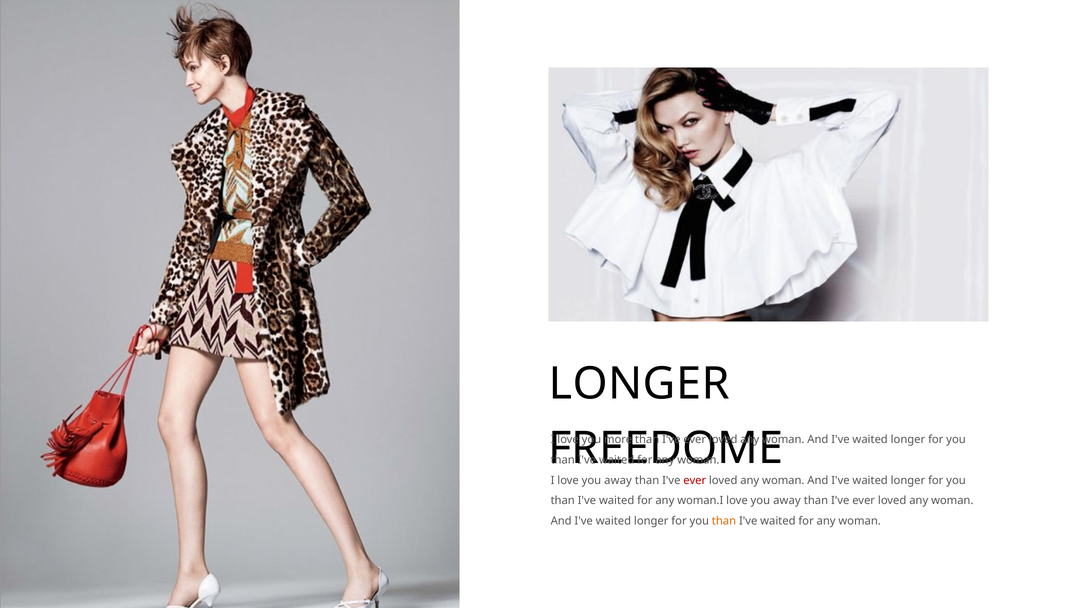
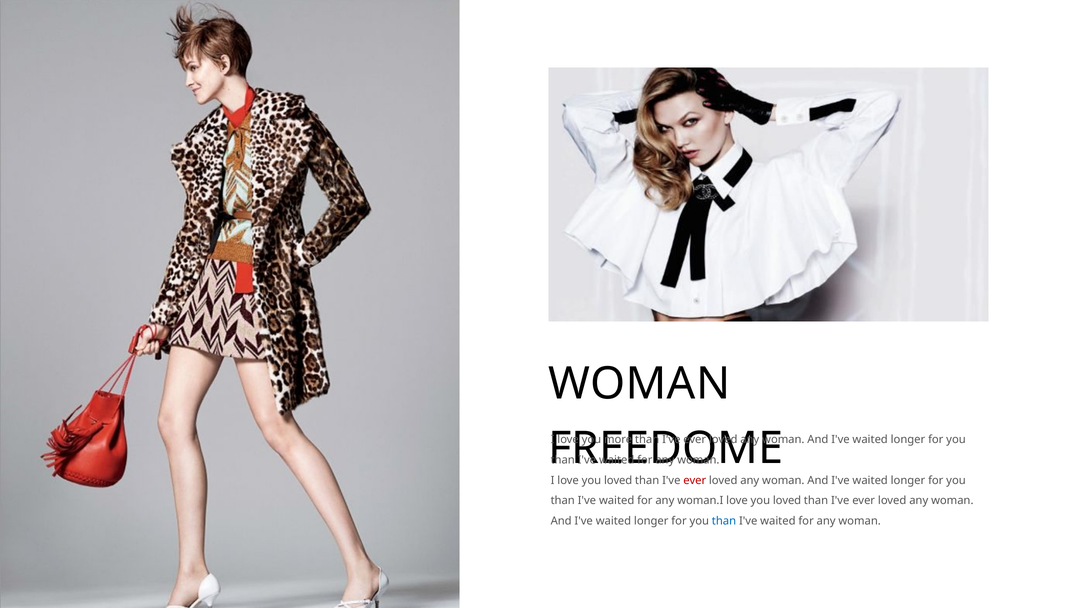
LONGER: LONGER -> WOMAN (639, 384)
I love you away: away -> loved (618, 480)
woman.I love you away: away -> loved (787, 501)
than colour: orange -> blue (724, 521)
